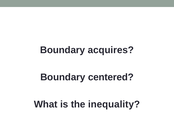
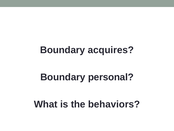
centered: centered -> personal (111, 77)
inequality: inequality -> behaviors (114, 104)
